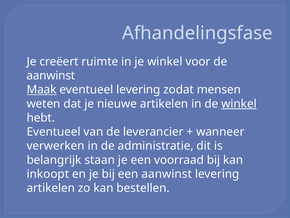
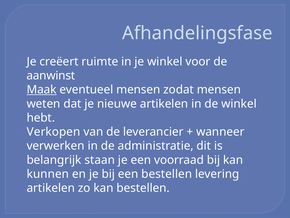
eventueel levering: levering -> mensen (138, 90)
winkel underline: present -> none (239, 104)
Eventueel: Eventueel -> Verkopen (54, 132)
inkoopt: inkoopt -> kunnen (48, 174)
een aanwinst: aanwinst -> bestellen (167, 174)
